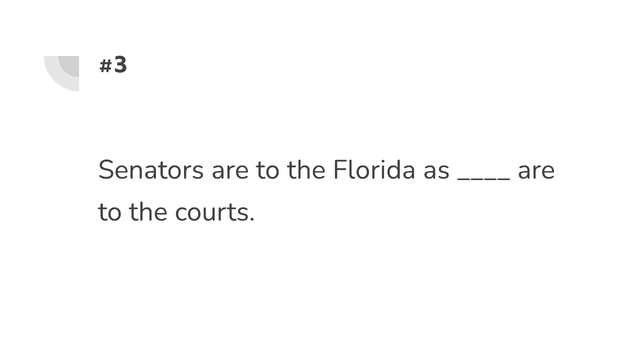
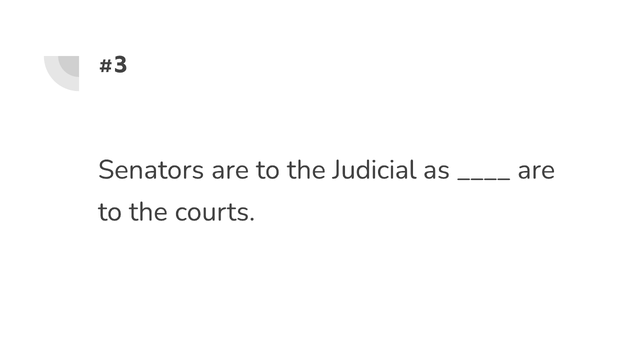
Florida: Florida -> Judicial (375, 170)
